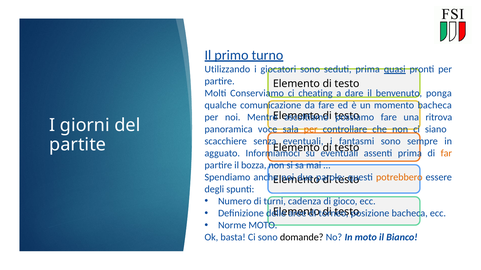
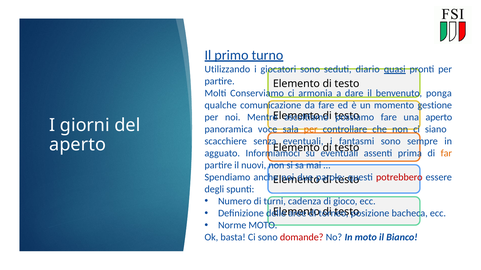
seduti prima: prima -> diario (368, 69)
cheating: cheating -> armonia (315, 93)
momento bacheca: bacheca -> gestione (435, 105)
una ritrova: ritrova -> aperto (439, 117)
partite: partite -> aperto (78, 145)
bozza: bozza -> nuovi (254, 166)
potrebbero colour: orange -> red (399, 178)
domande colour: black -> red (302, 238)
